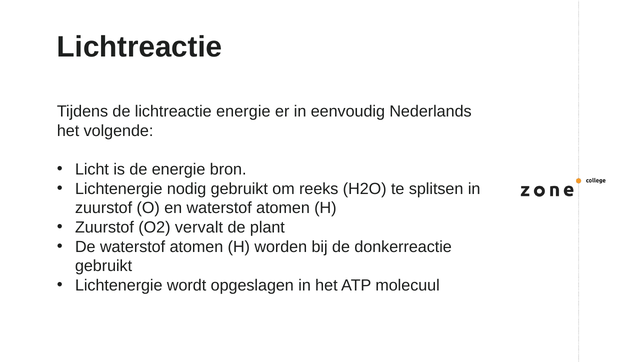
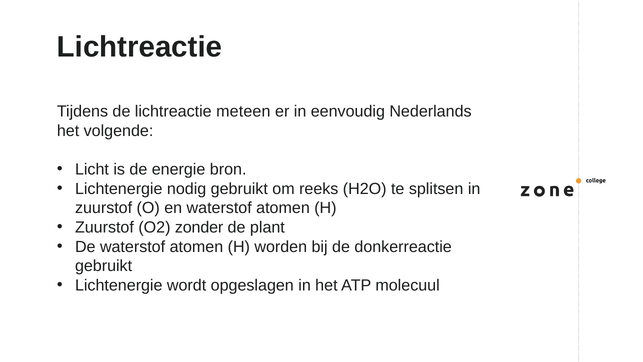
lichtreactie energie: energie -> meteen (243, 112)
vervalt: vervalt -> zonder (199, 227)
